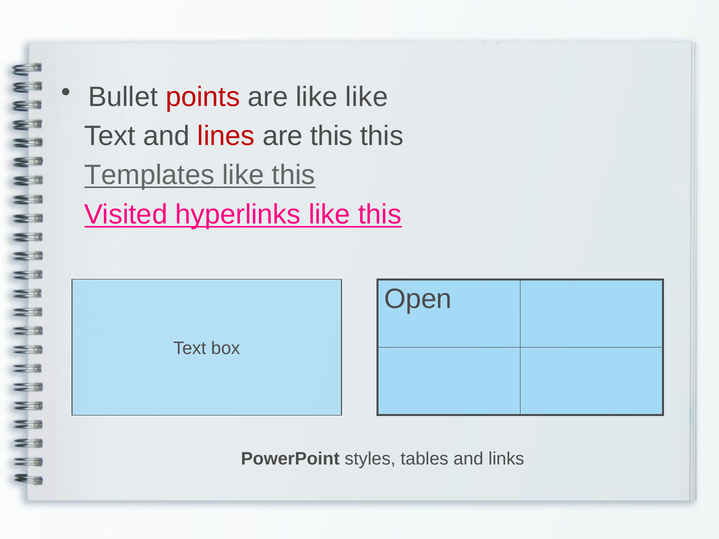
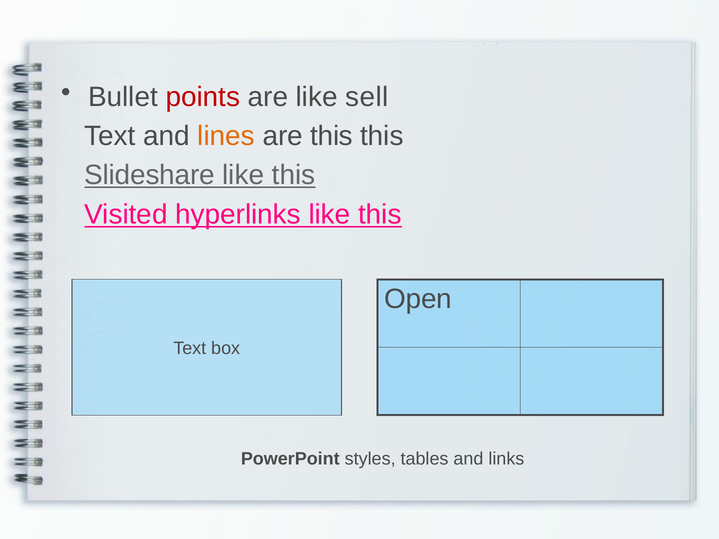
like like: like -> sell (367, 97)
lines colour: red -> orange (226, 136)
Templates: Templates -> Slideshare (150, 175)
